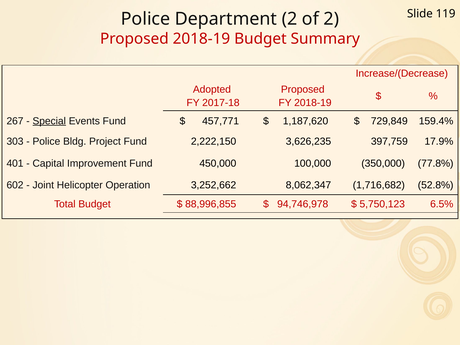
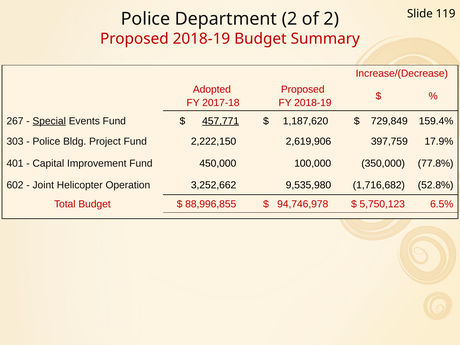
457,771 underline: none -> present (221, 121)
3,626,235: 3,626,235 -> 2,619,906 (308, 142)
8,062,347: 8,062,347 -> 9,535,980 (308, 185)
